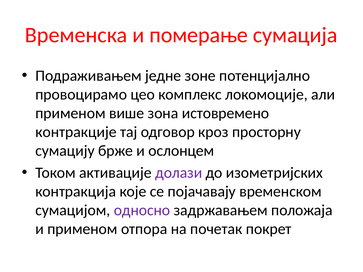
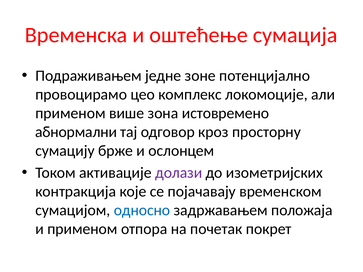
померање: померање -> оштећење (199, 35)
контракције: контракције -> абнормални (76, 132)
односно colour: purple -> blue (142, 210)
